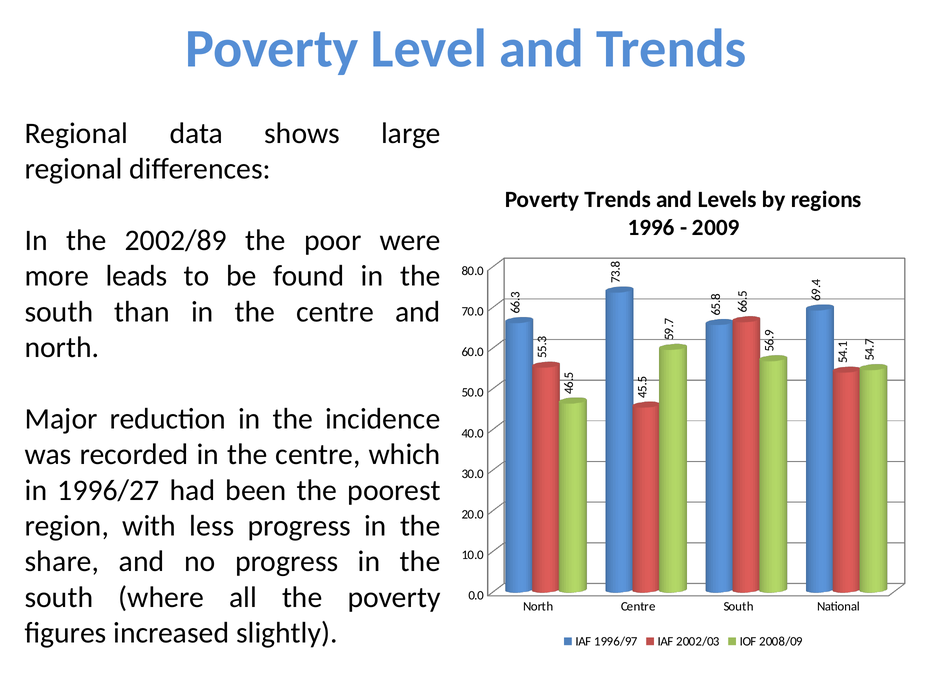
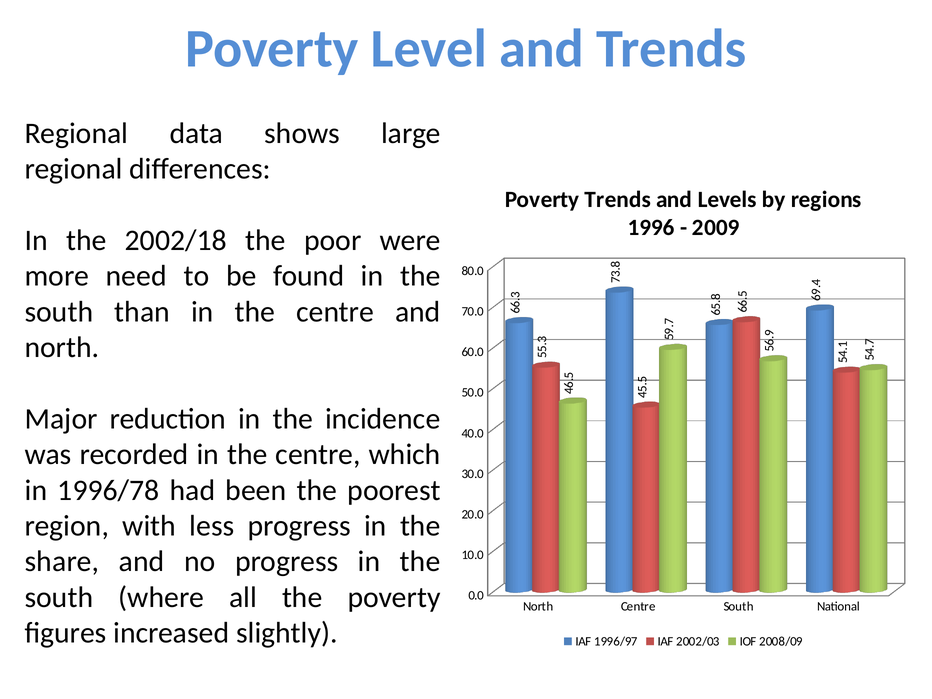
2002/89: 2002/89 -> 2002/18 (176, 240)
leads: leads -> need (136, 276)
1996/27: 1996/27 -> 1996/78 (108, 490)
